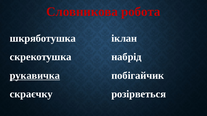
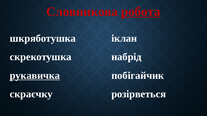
робота underline: none -> present (141, 12)
